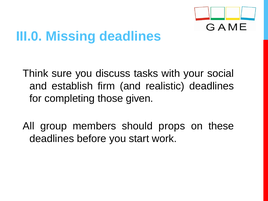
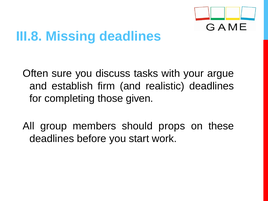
III.0: III.0 -> III.8 (29, 36)
Think: Think -> Often (36, 73)
social: social -> argue (221, 73)
